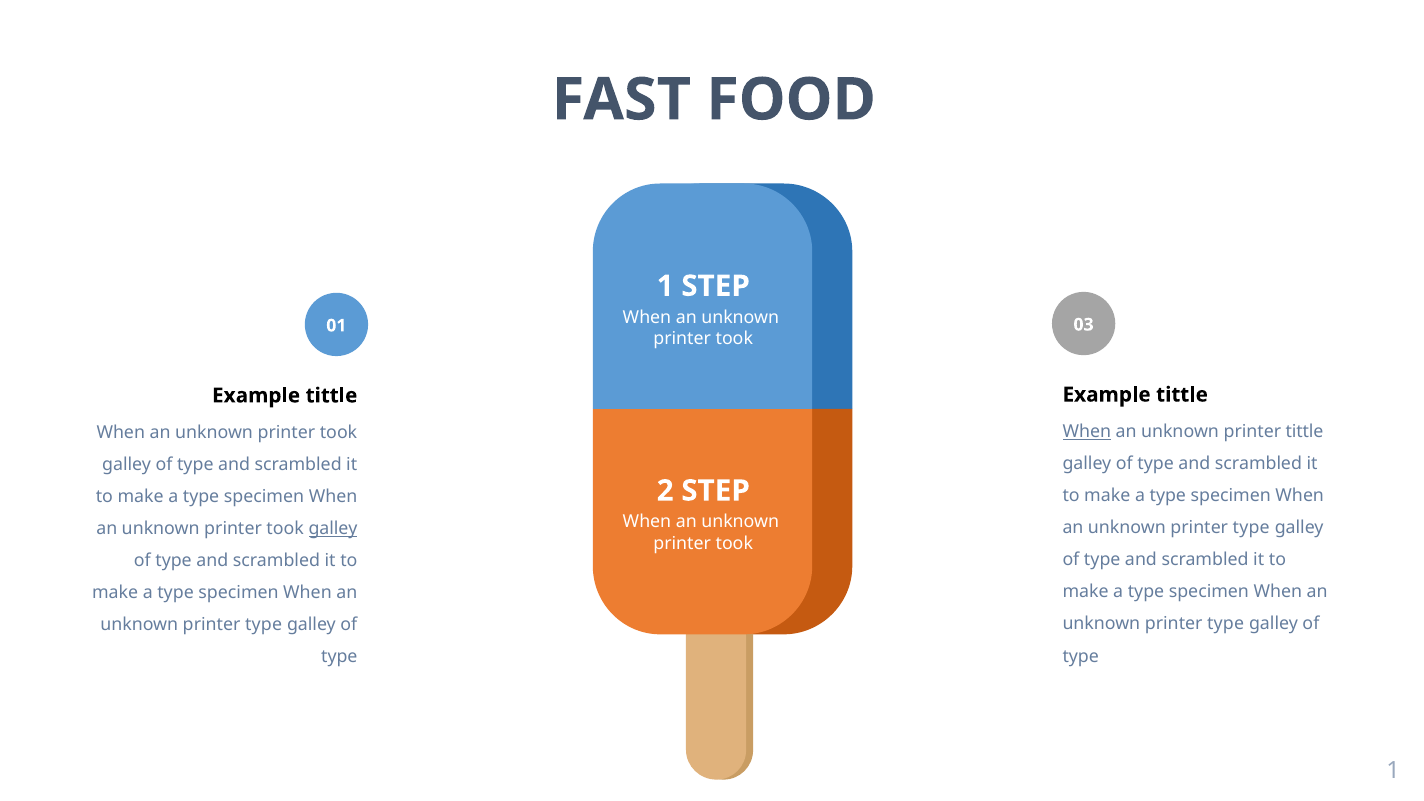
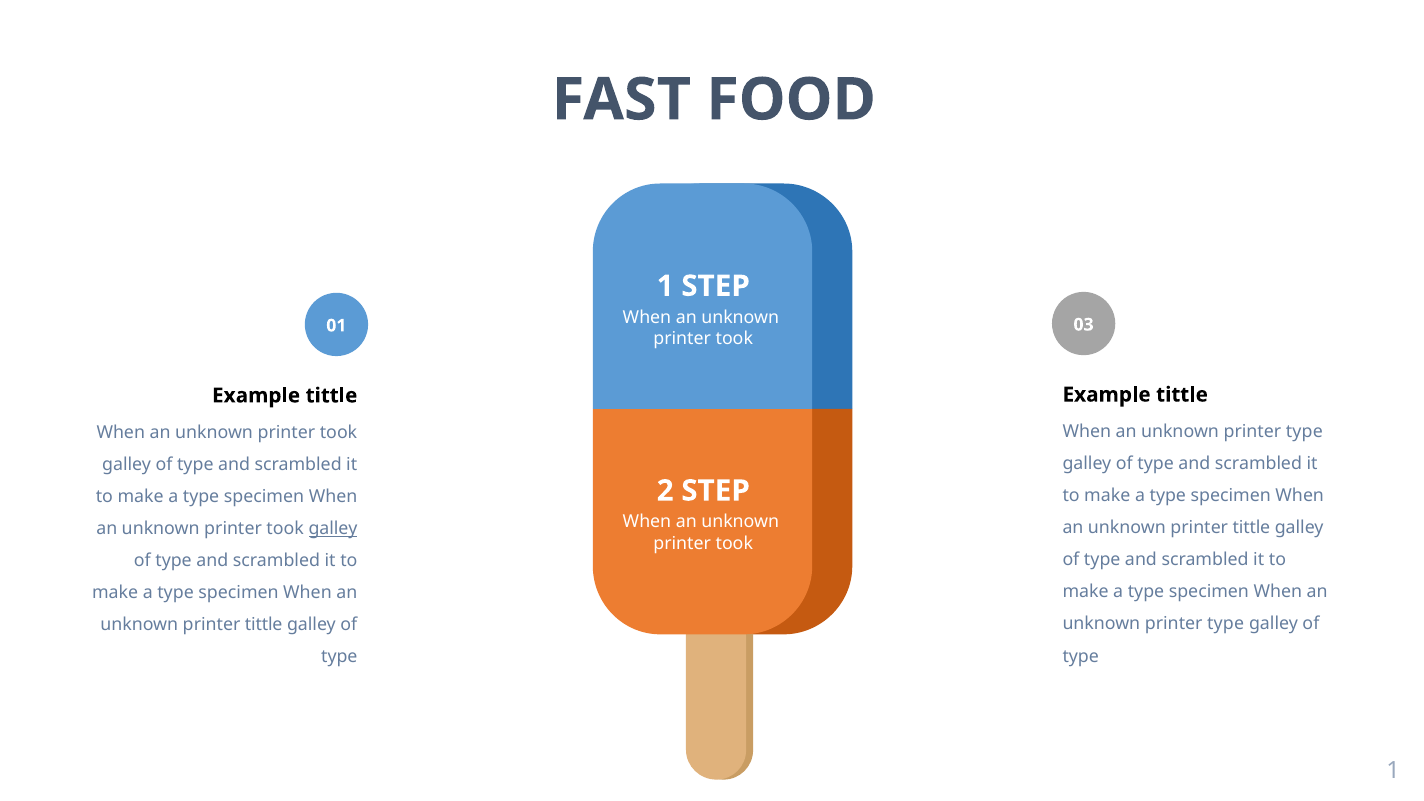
When underline: present -> none (1087, 432)
tittle: tittle -> type (1304, 432)
type: type -> tittle (1251, 528)
type: type -> tittle (264, 625)
